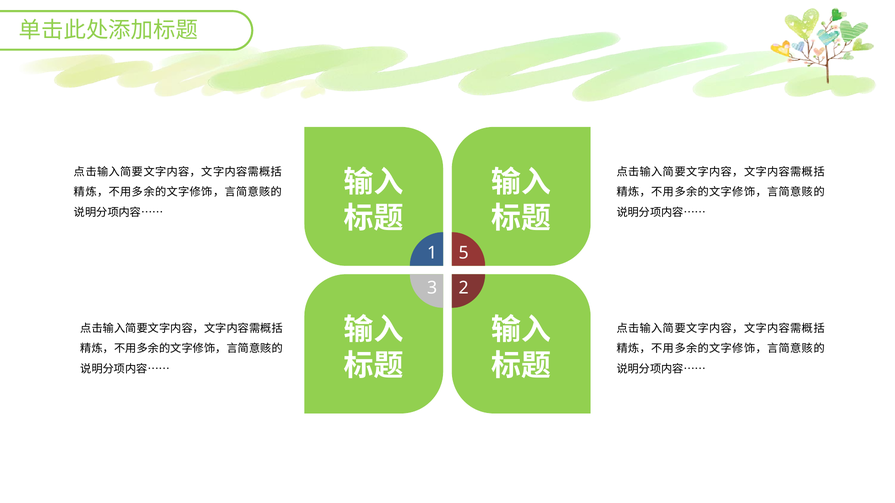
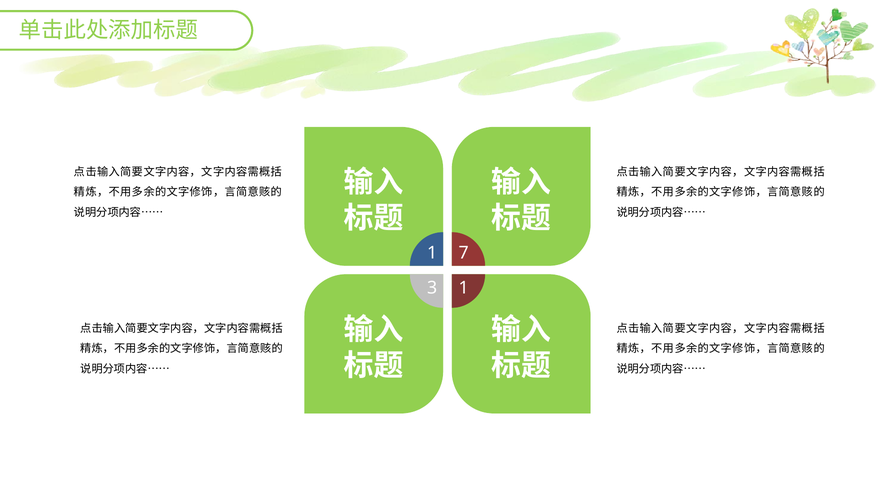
5: 5 -> 7 (464, 253)
3 2: 2 -> 1 (464, 288)
